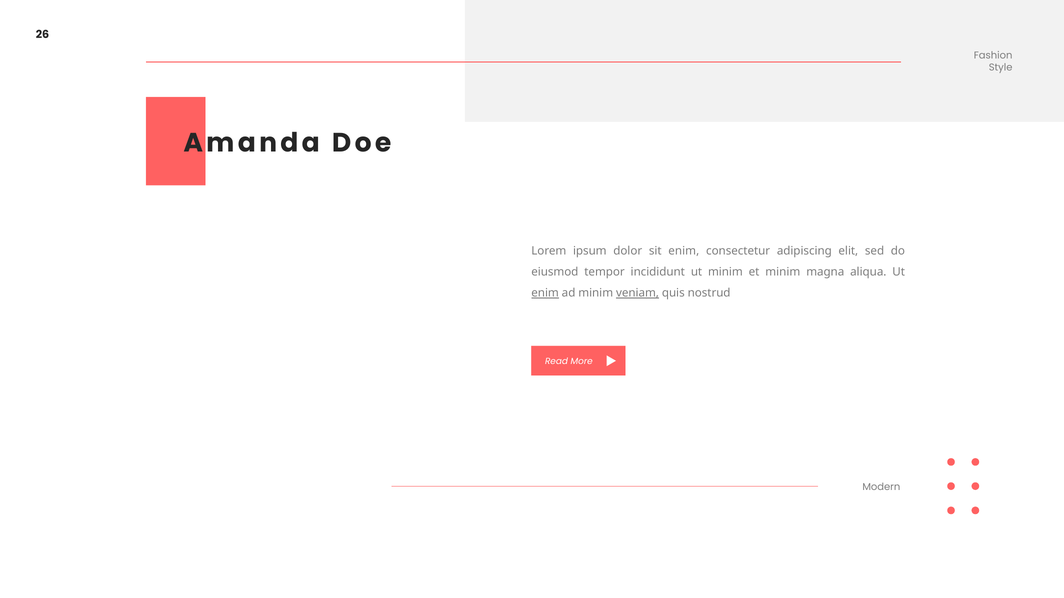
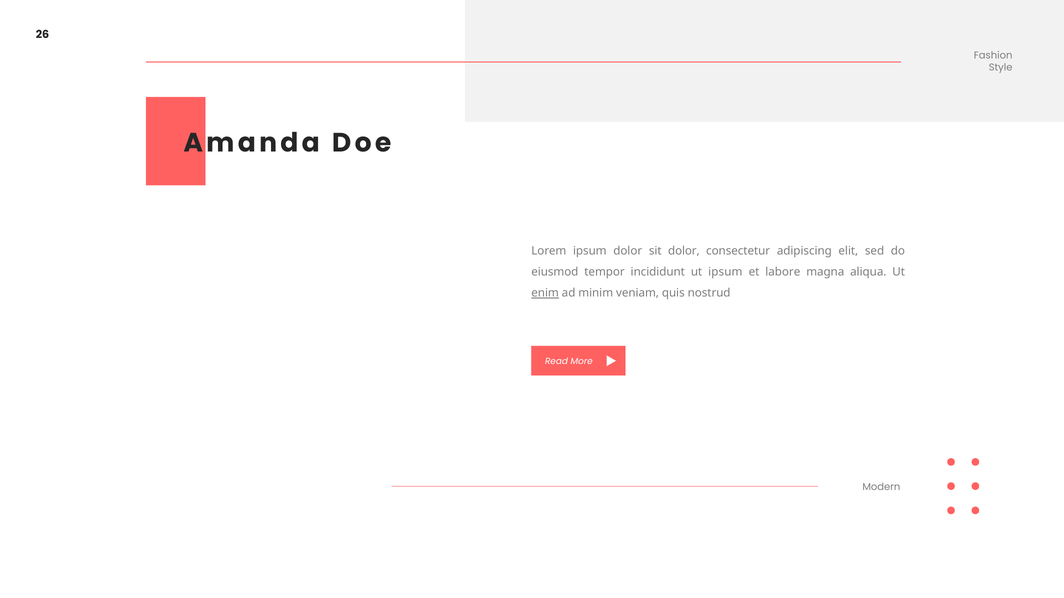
sit enim: enim -> dolor (684, 251)
ut minim: minim -> ipsum (725, 272)
et minim: minim -> labore (783, 272)
veniam underline: present -> none (638, 293)
